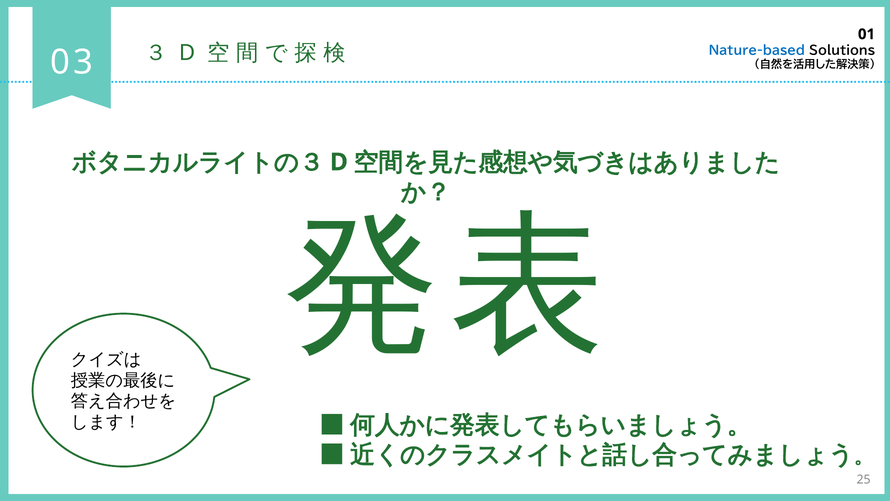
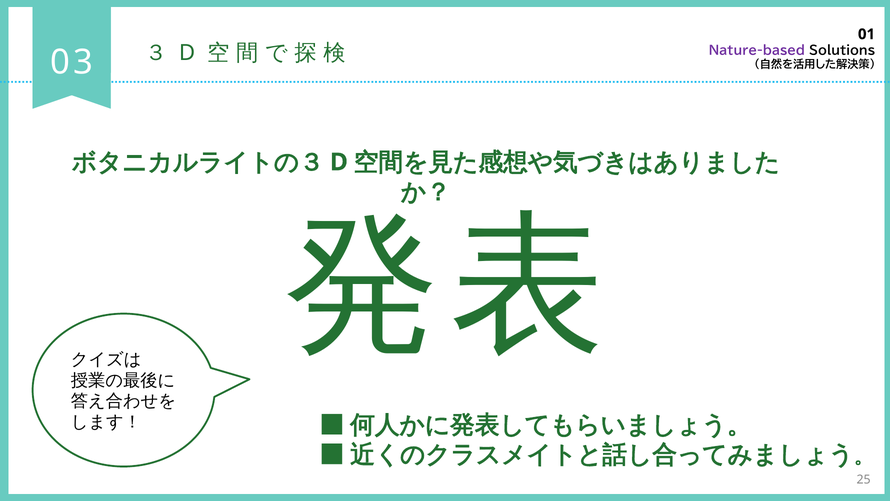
Nature-based colour: blue -> purple (757, 50)
